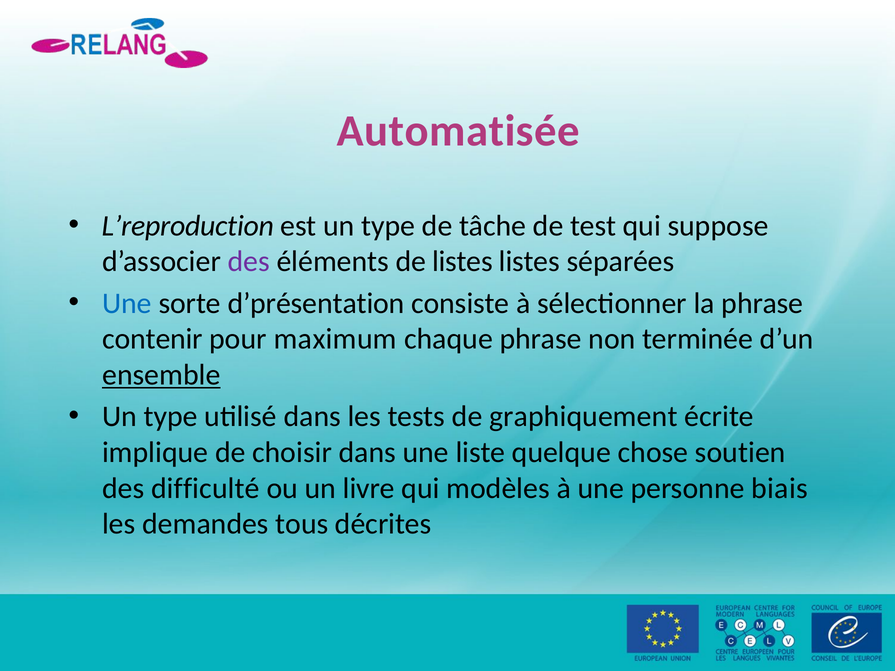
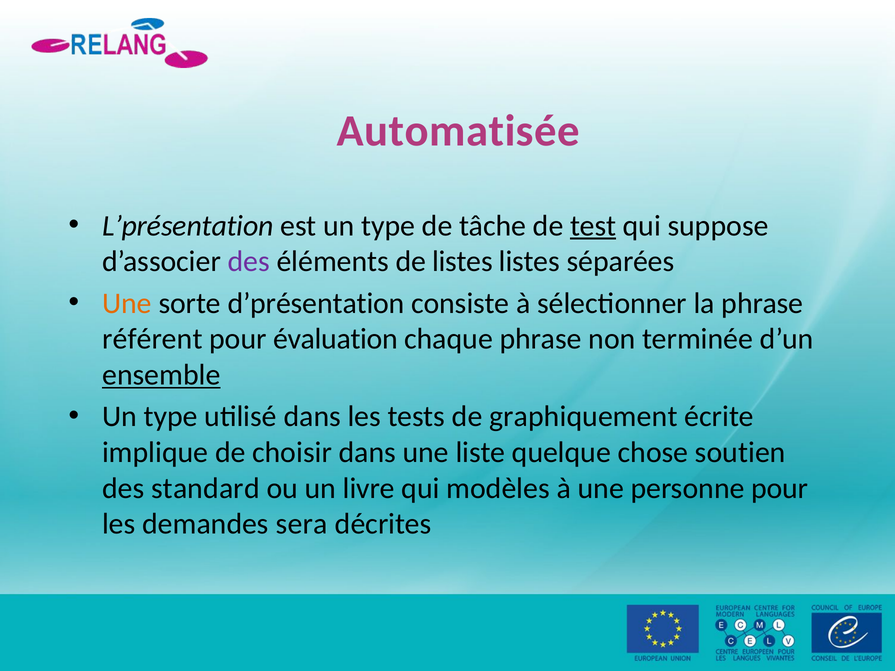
L’reproduction: L’reproduction -> L’présentation (188, 226)
test underline: none -> present (593, 226)
Une colour: blue -> orange (127, 303)
contenir: contenir -> référent (152, 339)
maximum: maximum -> évaluation (336, 339)
difficulté: difficulté -> standard (205, 488)
personne biais: biais -> pour (780, 488)
tous: tous -> sera (302, 524)
